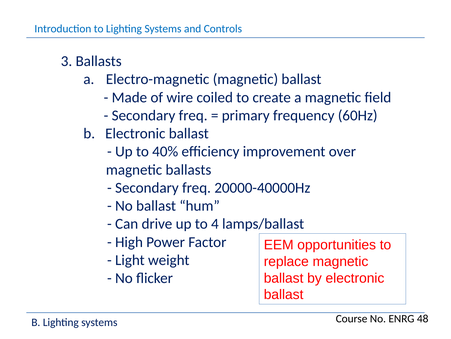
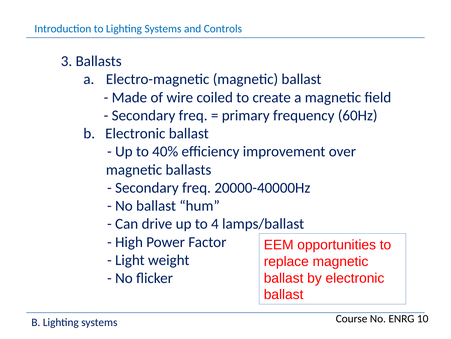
48: 48 -> 10 (423, 318)
